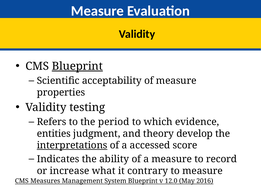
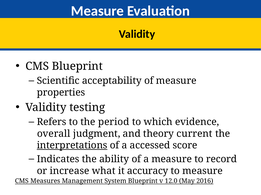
Blueprint underline: present -> none (77, 66)
entities: entities -> overall (54, 134)
develop: develop -> current (195, 134)
contrary: contrary -> accuracy (148, 171)
